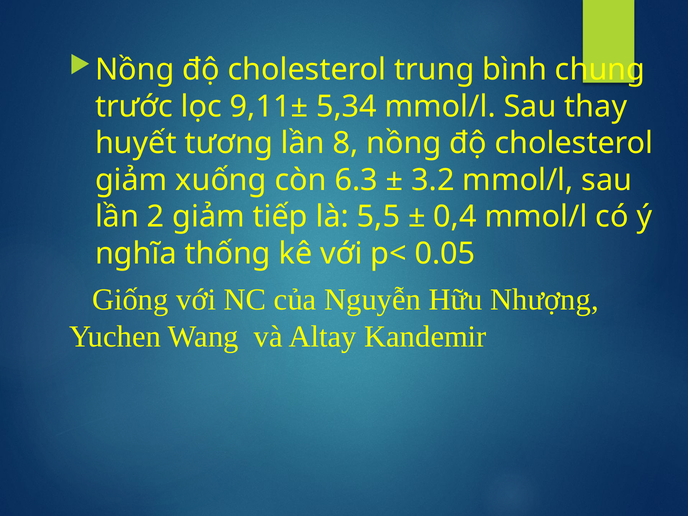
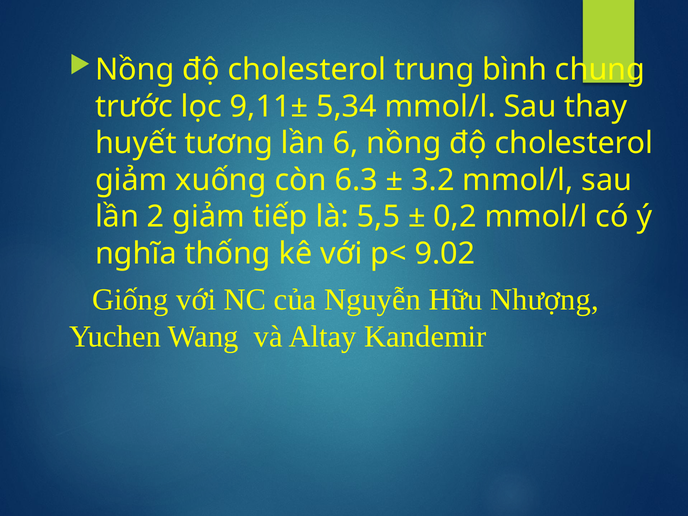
8: 8 -> 6 (345, 143)
0,4: 0,4 -> 0,2 (455, 217)
0.05: 0.05 -> 9.02 (445, 253)
